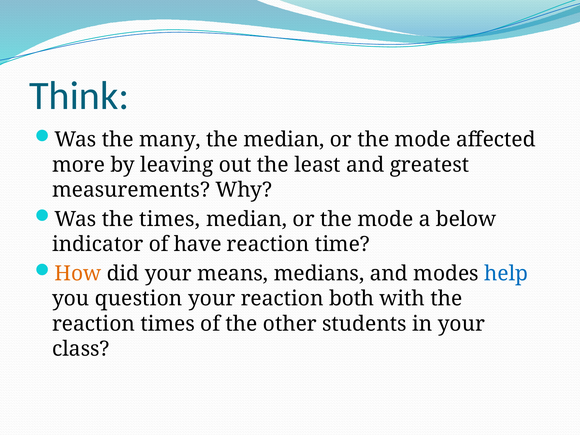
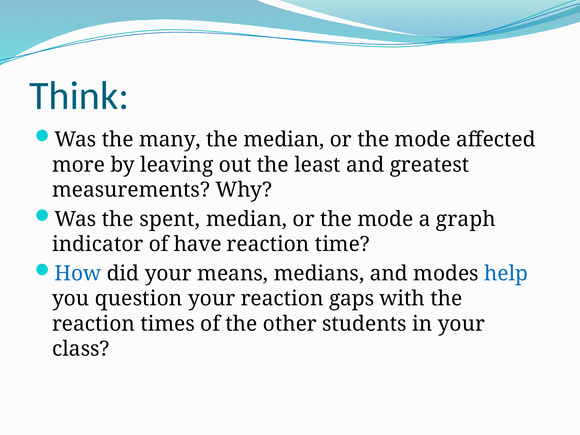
the times: times -> spent (170, 219)
below: below -> graph (466, 219)
How colour: orange -> blue (78, 274)
both: both -> gaps (352, 299)
